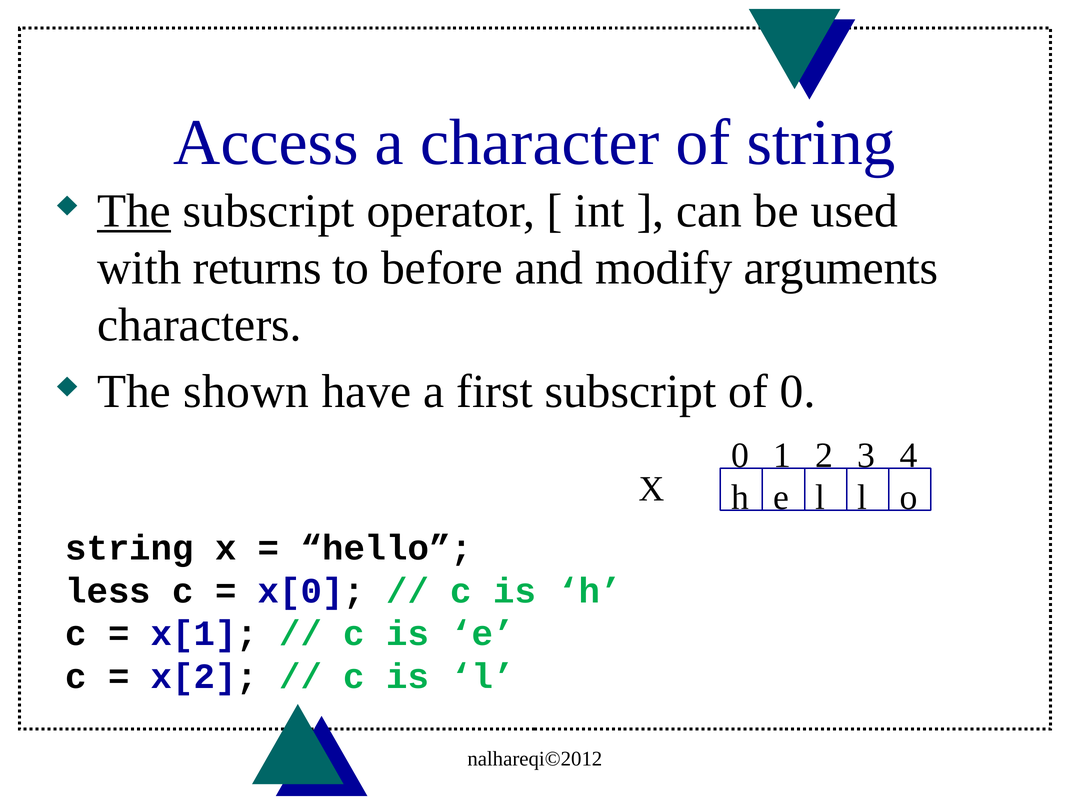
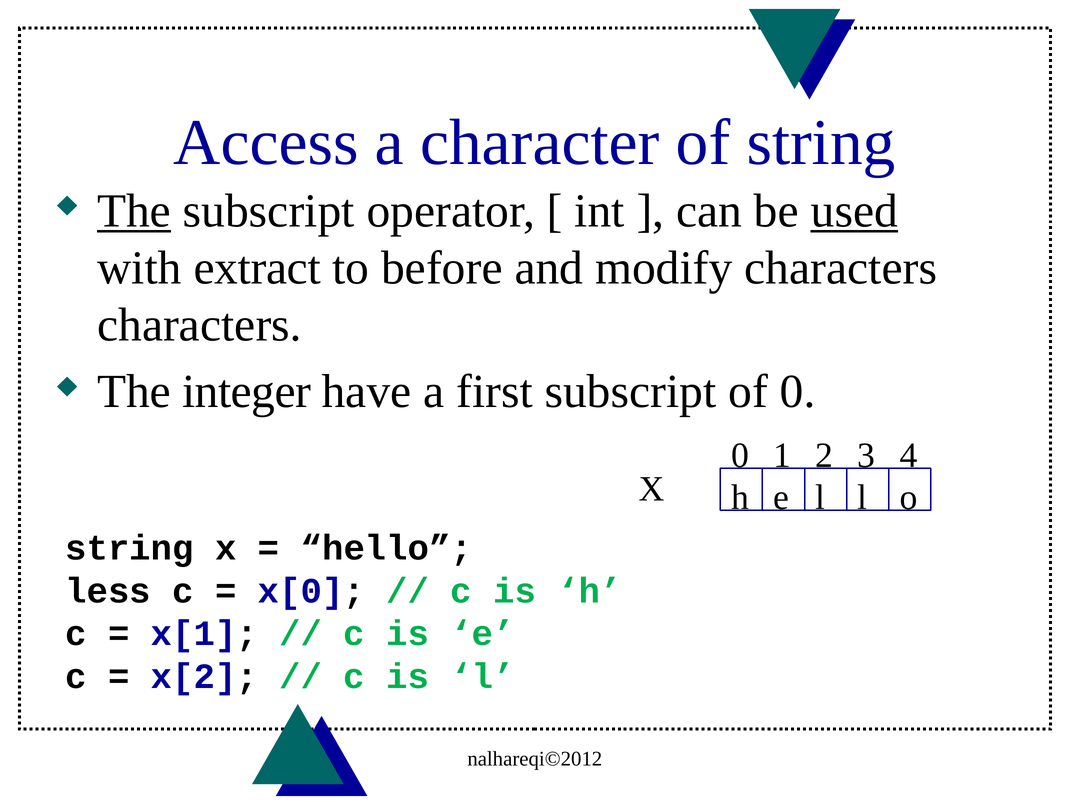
used underline: none -> present (854, 211)
returns: returns -> extract (257, 268)
modify arguments: arguments -> characters (841, 268)
shown: shown -> integer (247, 392)
